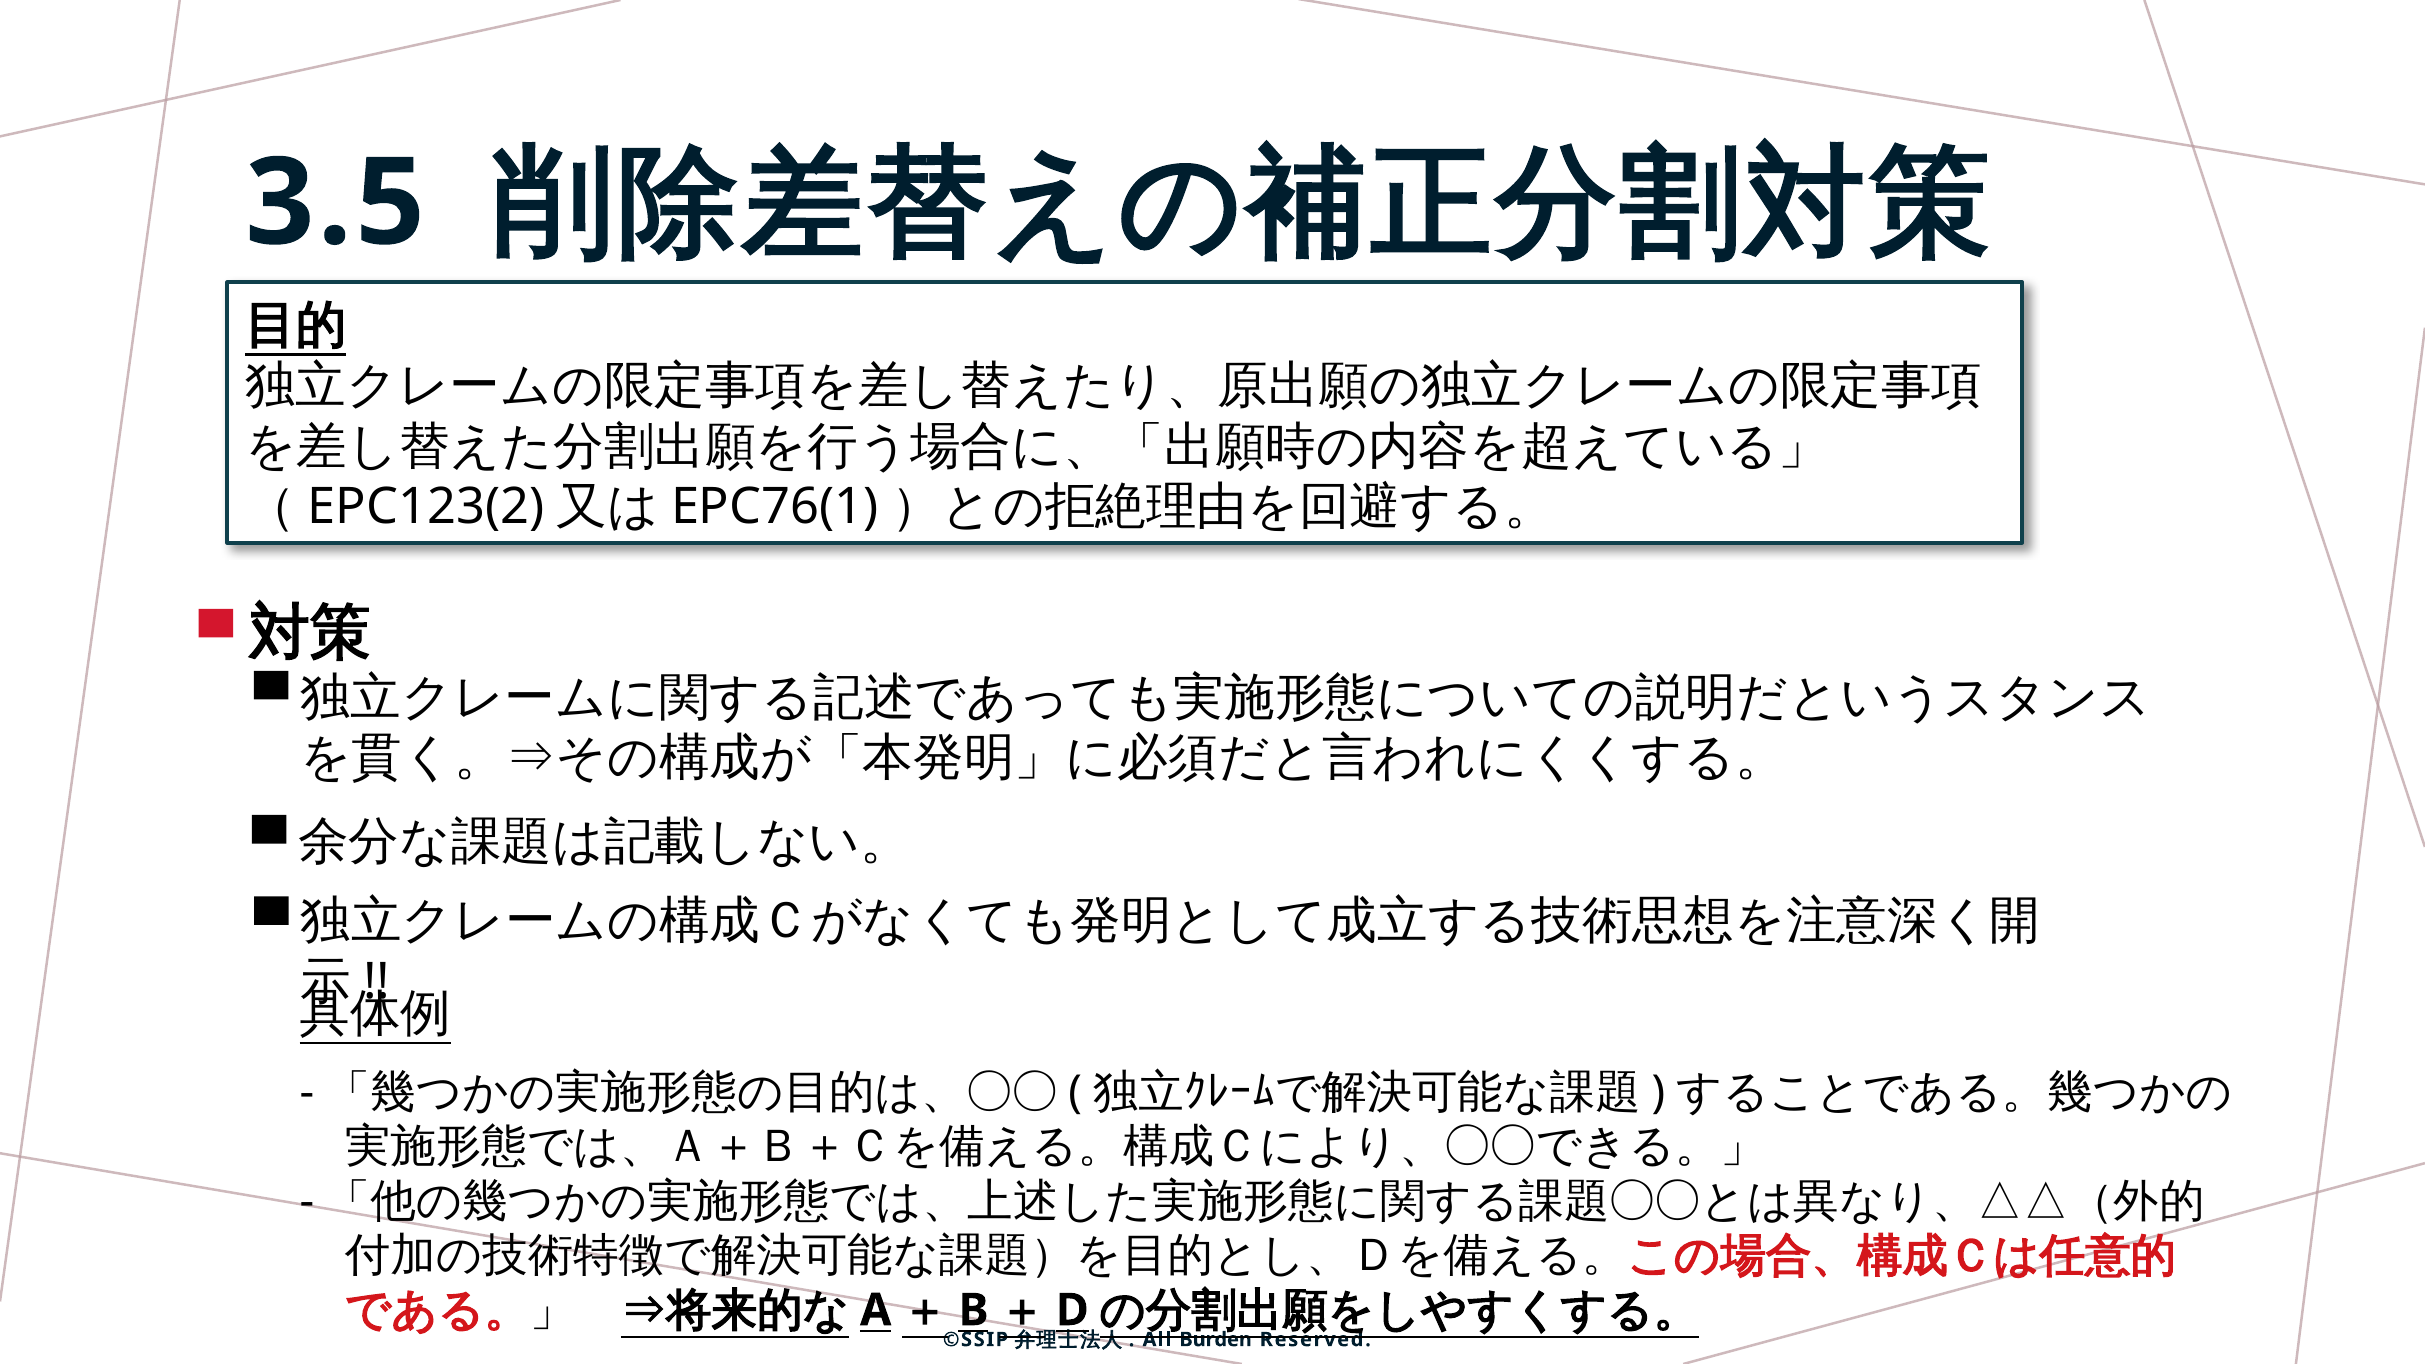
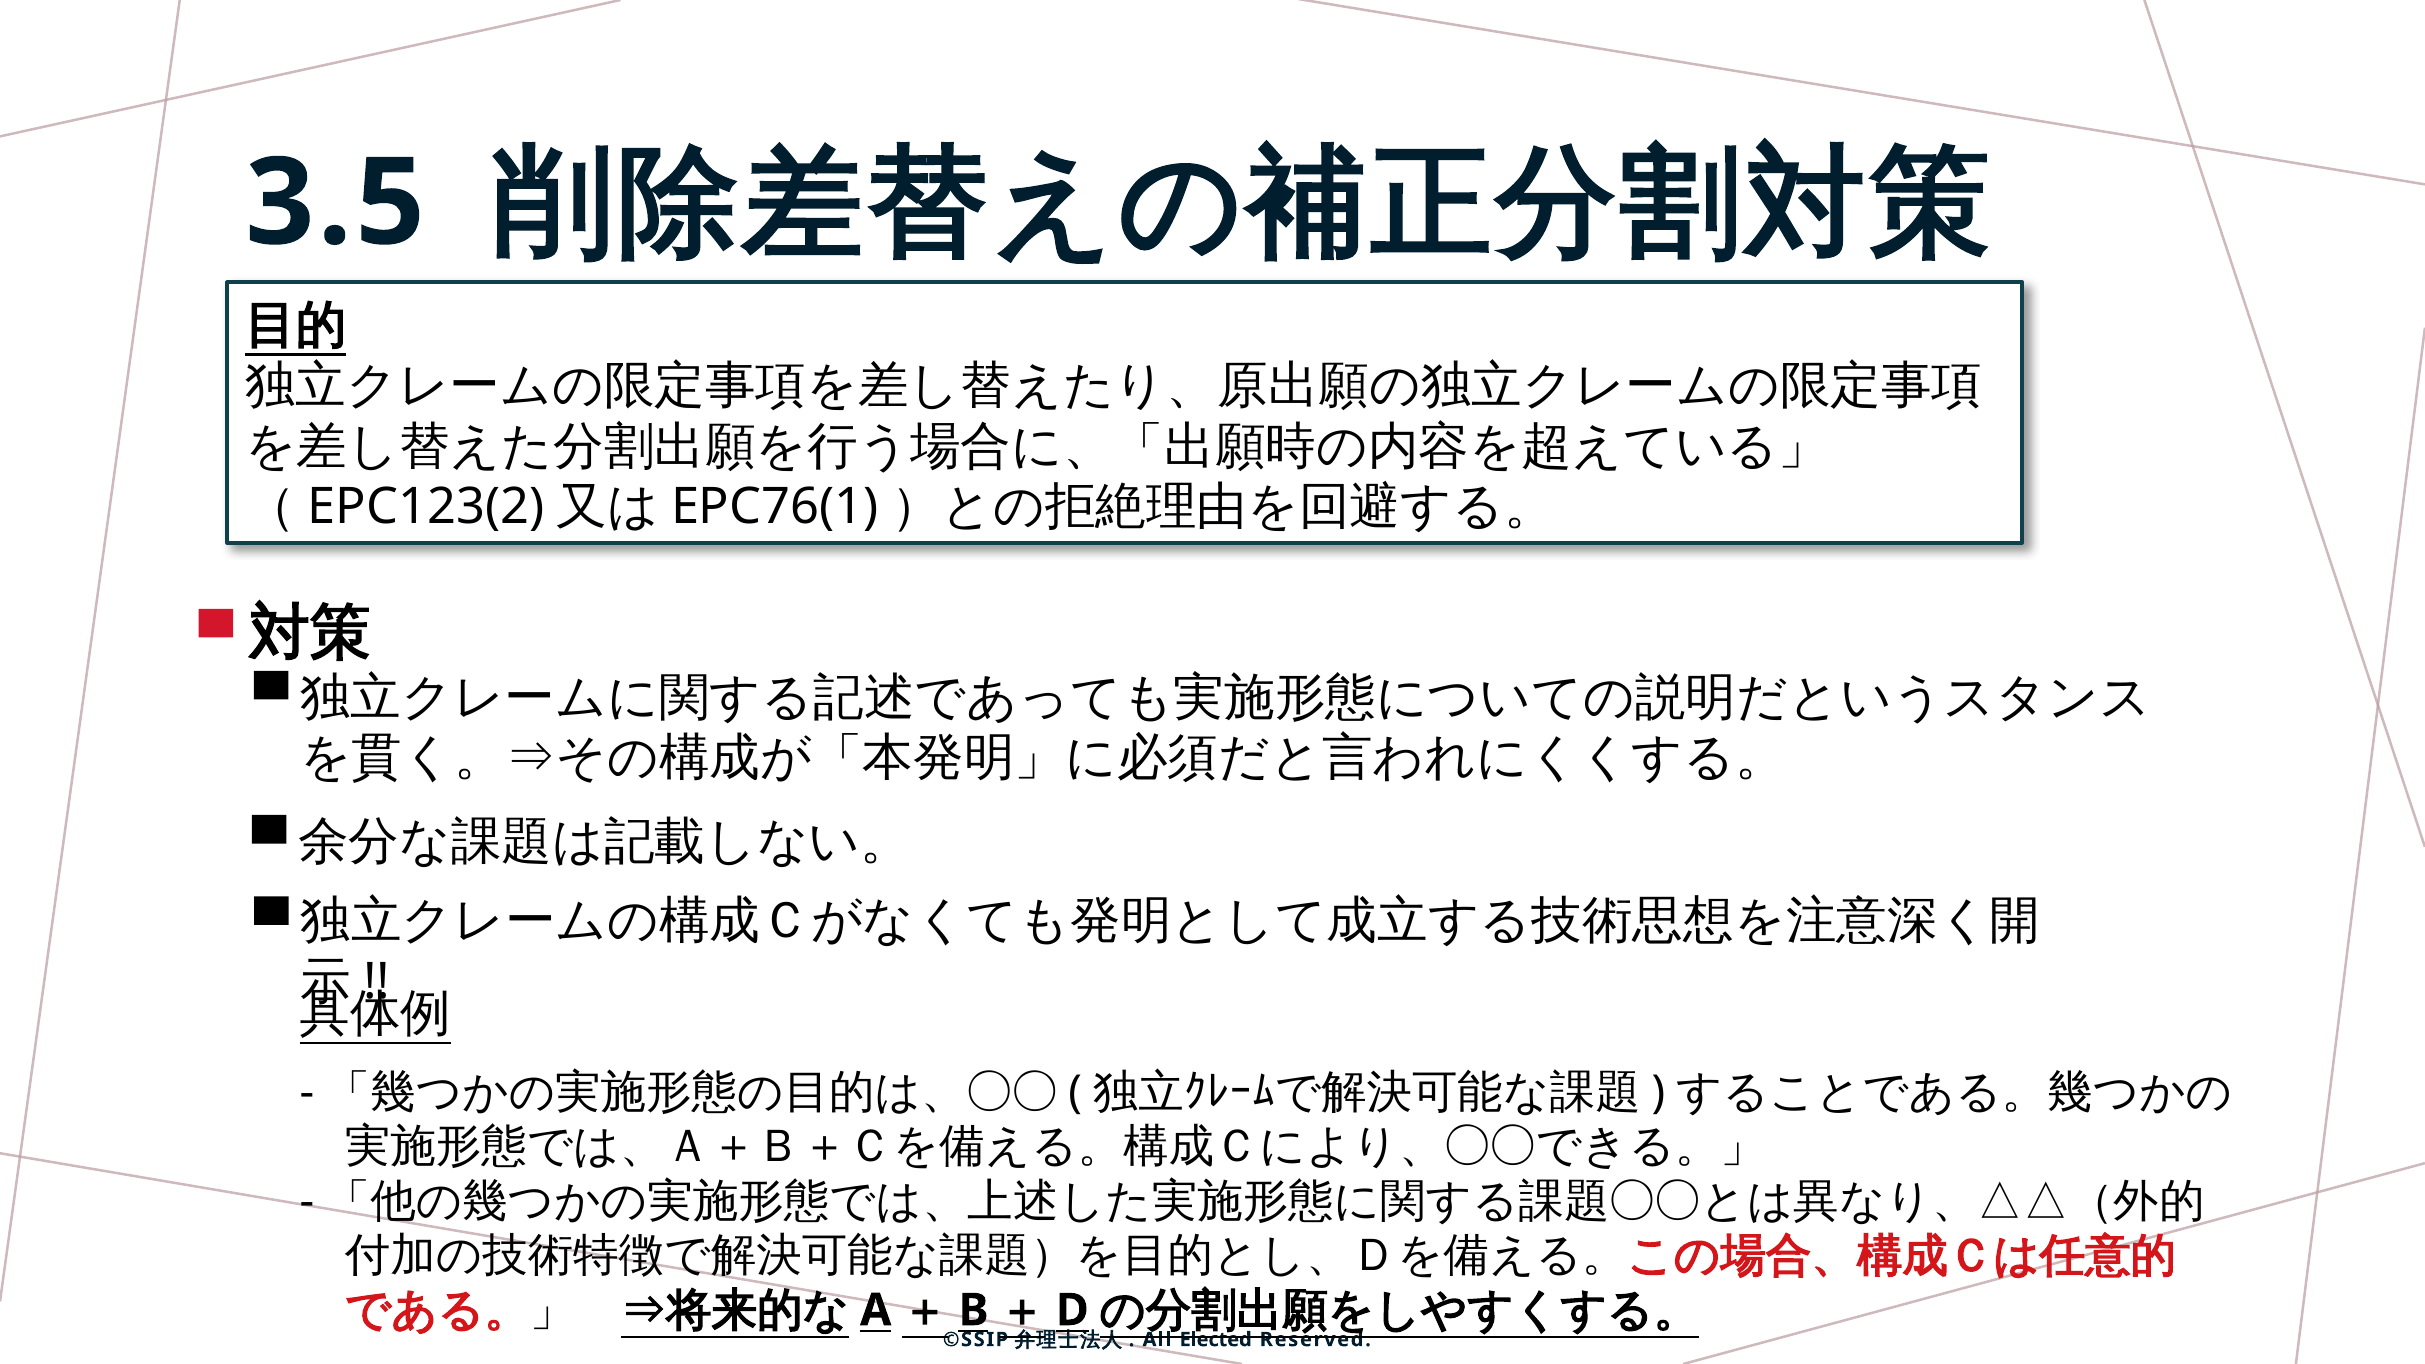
Burden: Burden -> Elected (1216, 1340)
